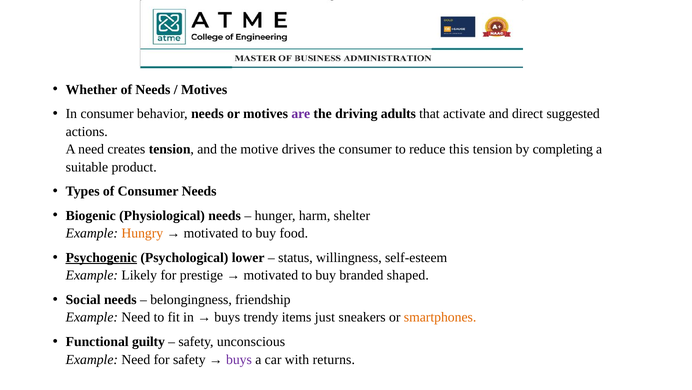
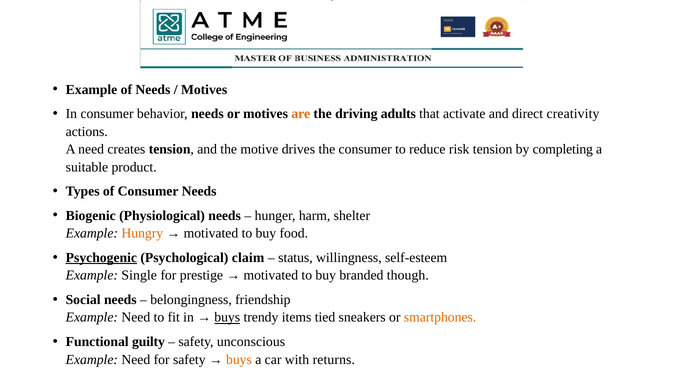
Whether: Whether -> Example (92, 89)
are colour: purple -> orange (301, 114)
suggested: suggested -> creativity (573, 114)
this: this -> risk (459, 149)
lower: lower -> claim (248, 257)
Likely: Likely -> Single (139, 275)
shaped: shaped -> though (408, 275)
buys underline: none -> present (227, 317)
just: just -> tied (325, 317)
buys colour: purple -> orange (239, 359)
